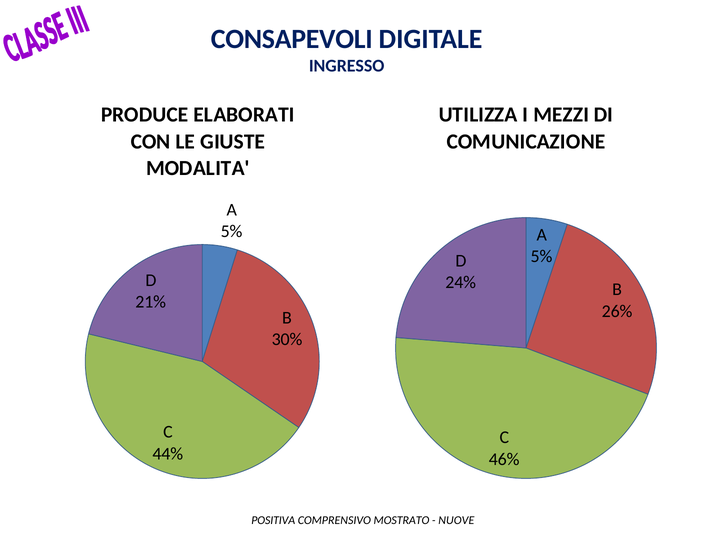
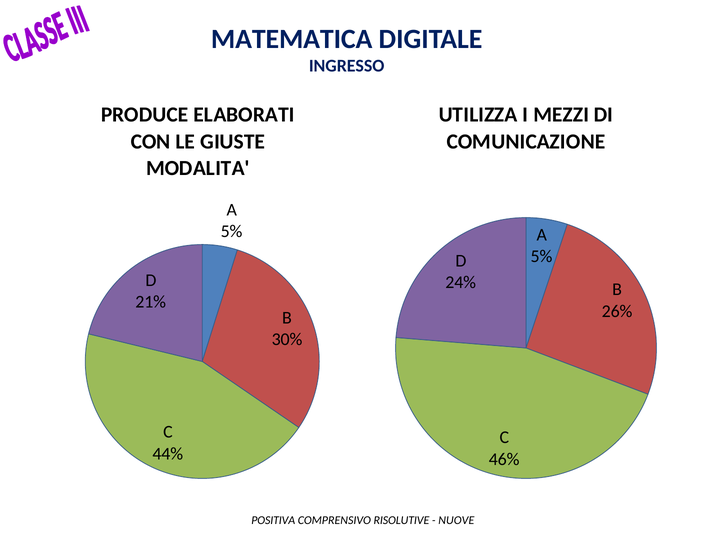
CONSAPEVOLI: CONSAPEVOLI -> MATEMATICA (292, 39)
MOSTRATO: MOSTRATO -> RISOLUTIVE (401, 520)
